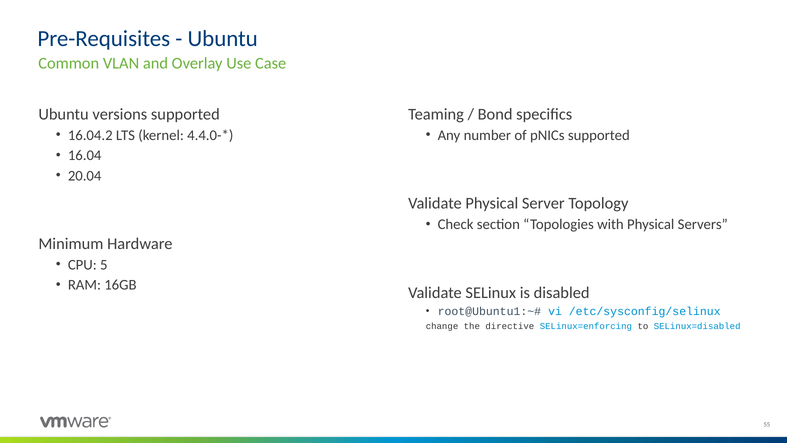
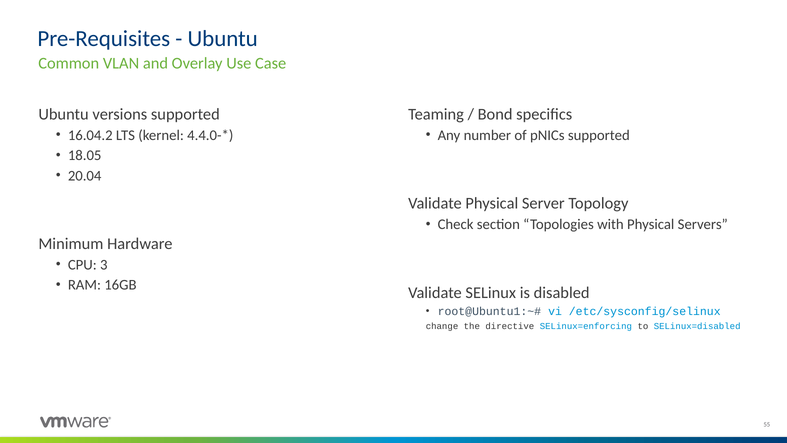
16.04: 16.04 -> 18.05 (85, 156)
5: 5 -> 3 (104, 265)
